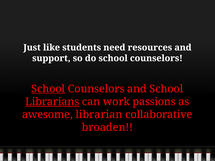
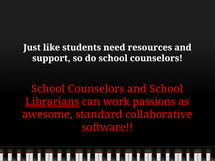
School underline: present -> none (48, 89)
librarian: librarian -> standard (99, 115)
broaden: broaden -> software (107, 128)
